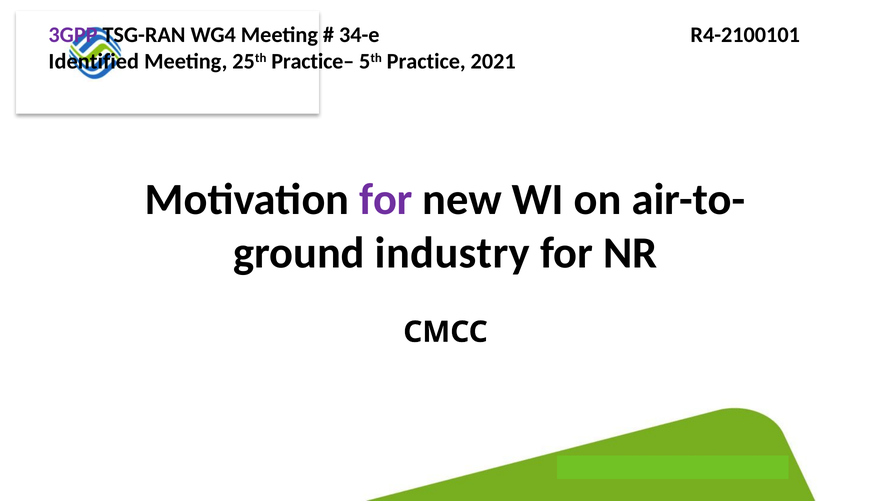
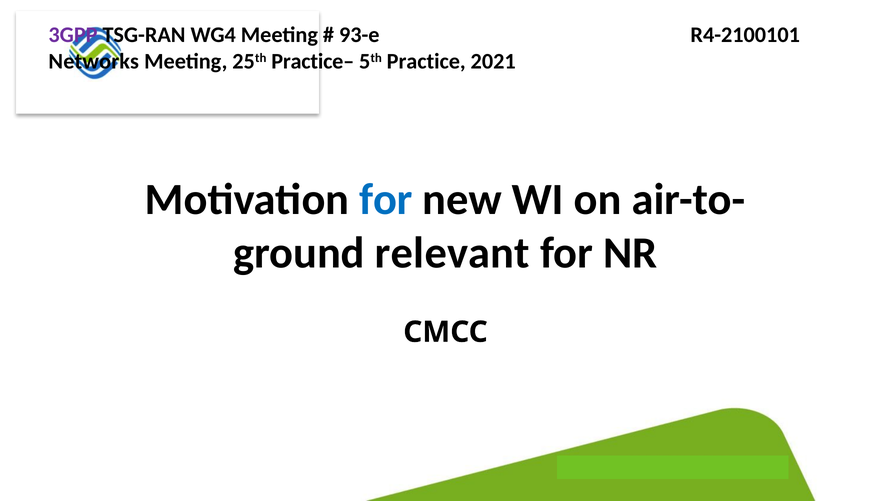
34-e: 34-e -> 93-e (359, 35)
Identified: Identified -> Networks (94, 61)
for colour: purple -> blue (386, 199)
industry: industry -> relevant (452, 253)
